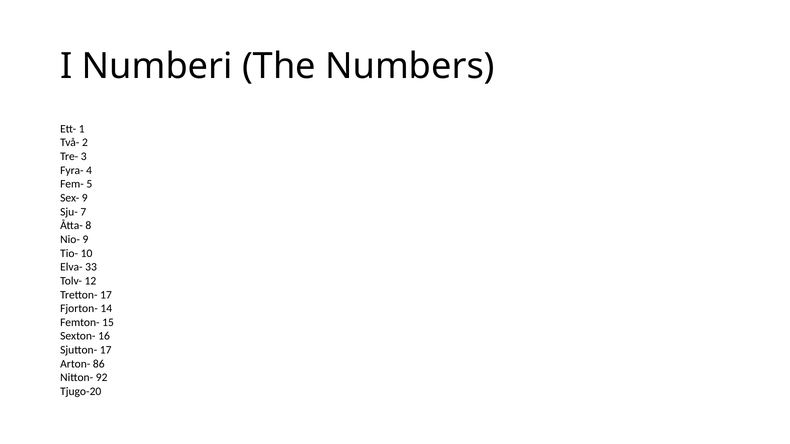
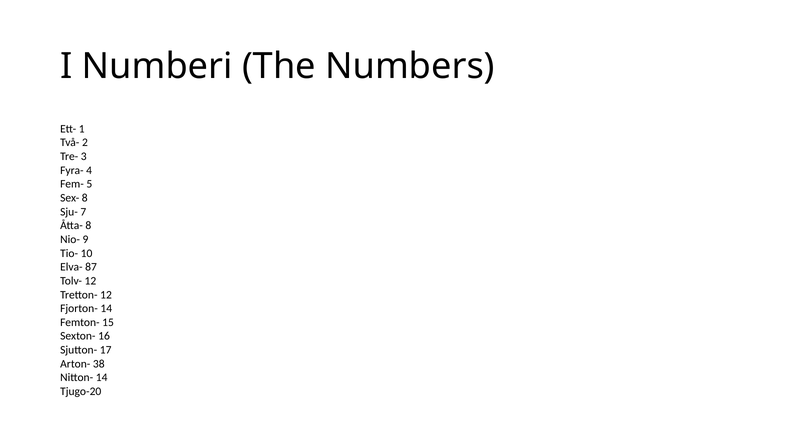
Sex- 9: 9 -> 8 (85, 198)
33: 33 -> 87 (91, 267)
Tretton- 17: 17 -> 12 (106, 295)
86: 86 -> 38 (99, 364)
Nitton- 92: 92 -> 14 (102, 378)
